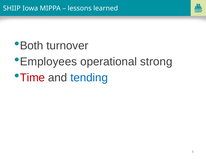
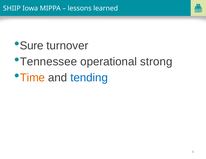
Both: Both -> Sure (32, 46)
Employees: Employees -> Tennessee (48, 62)
Time colour: red -> orange (32, 78)
